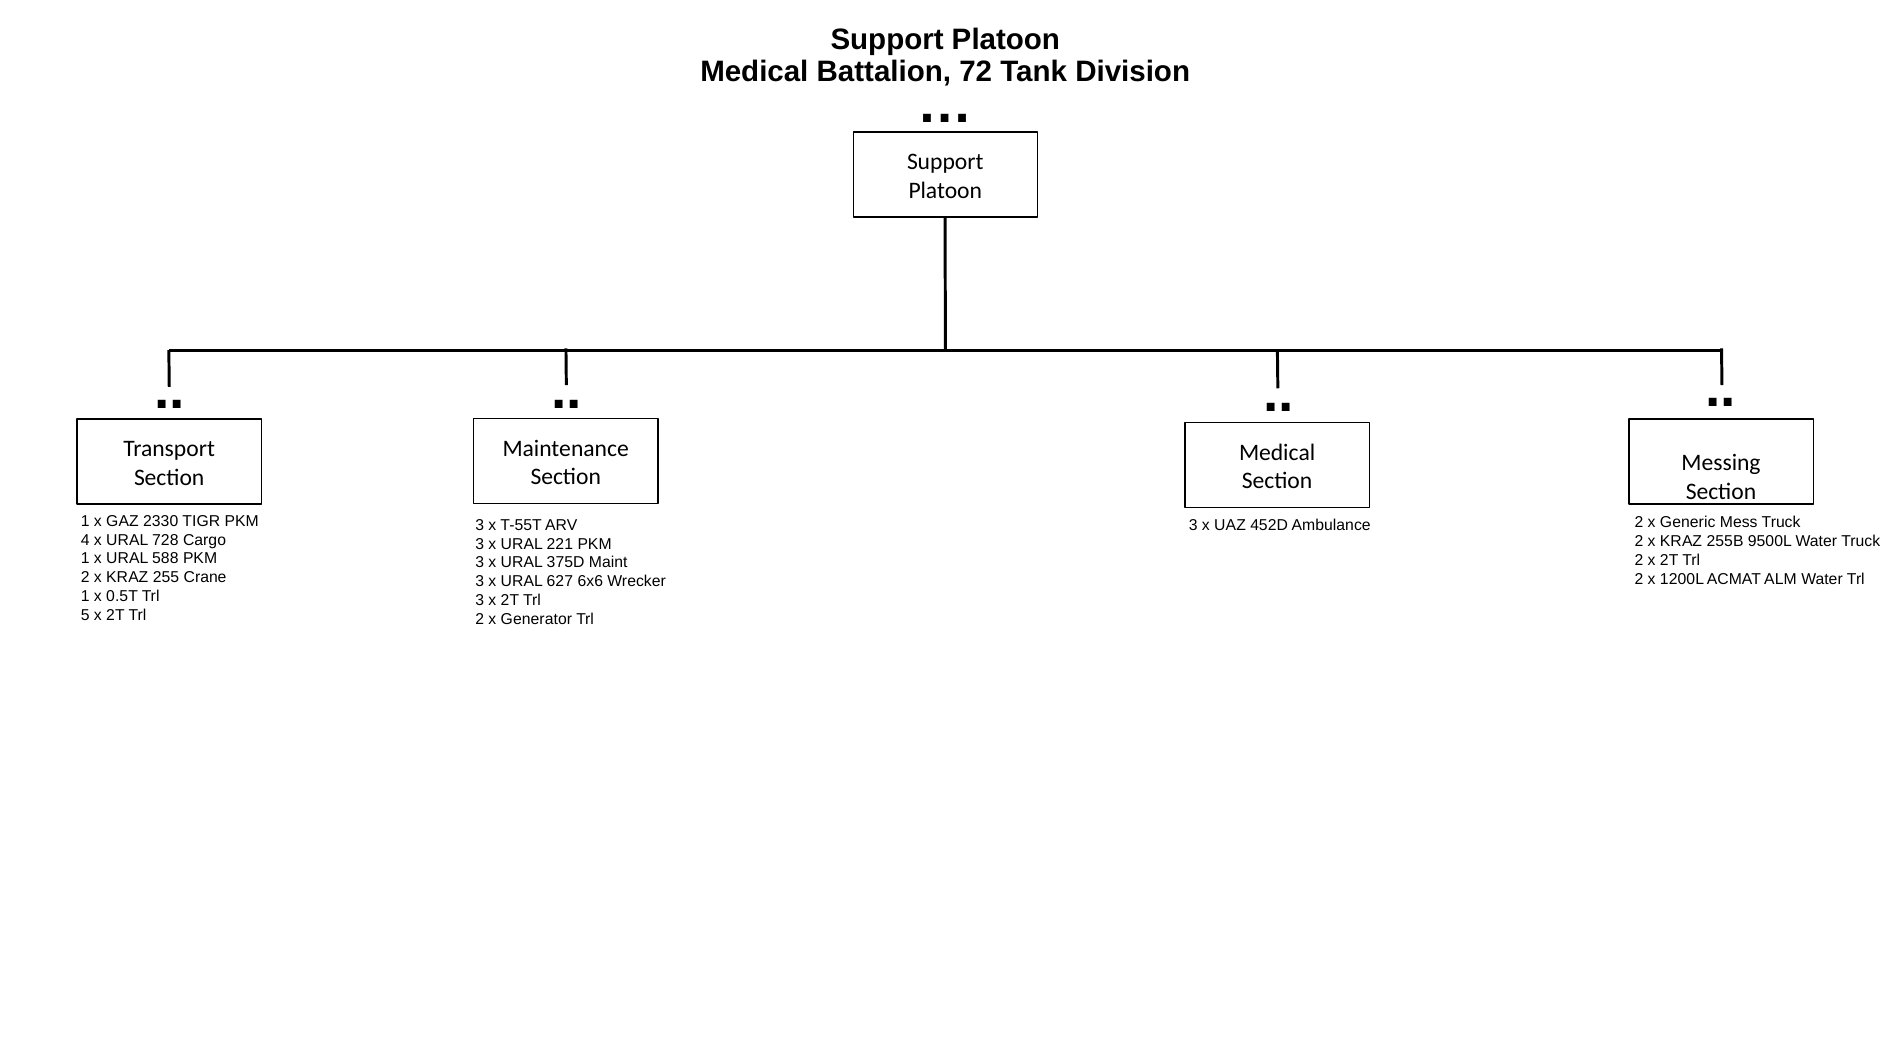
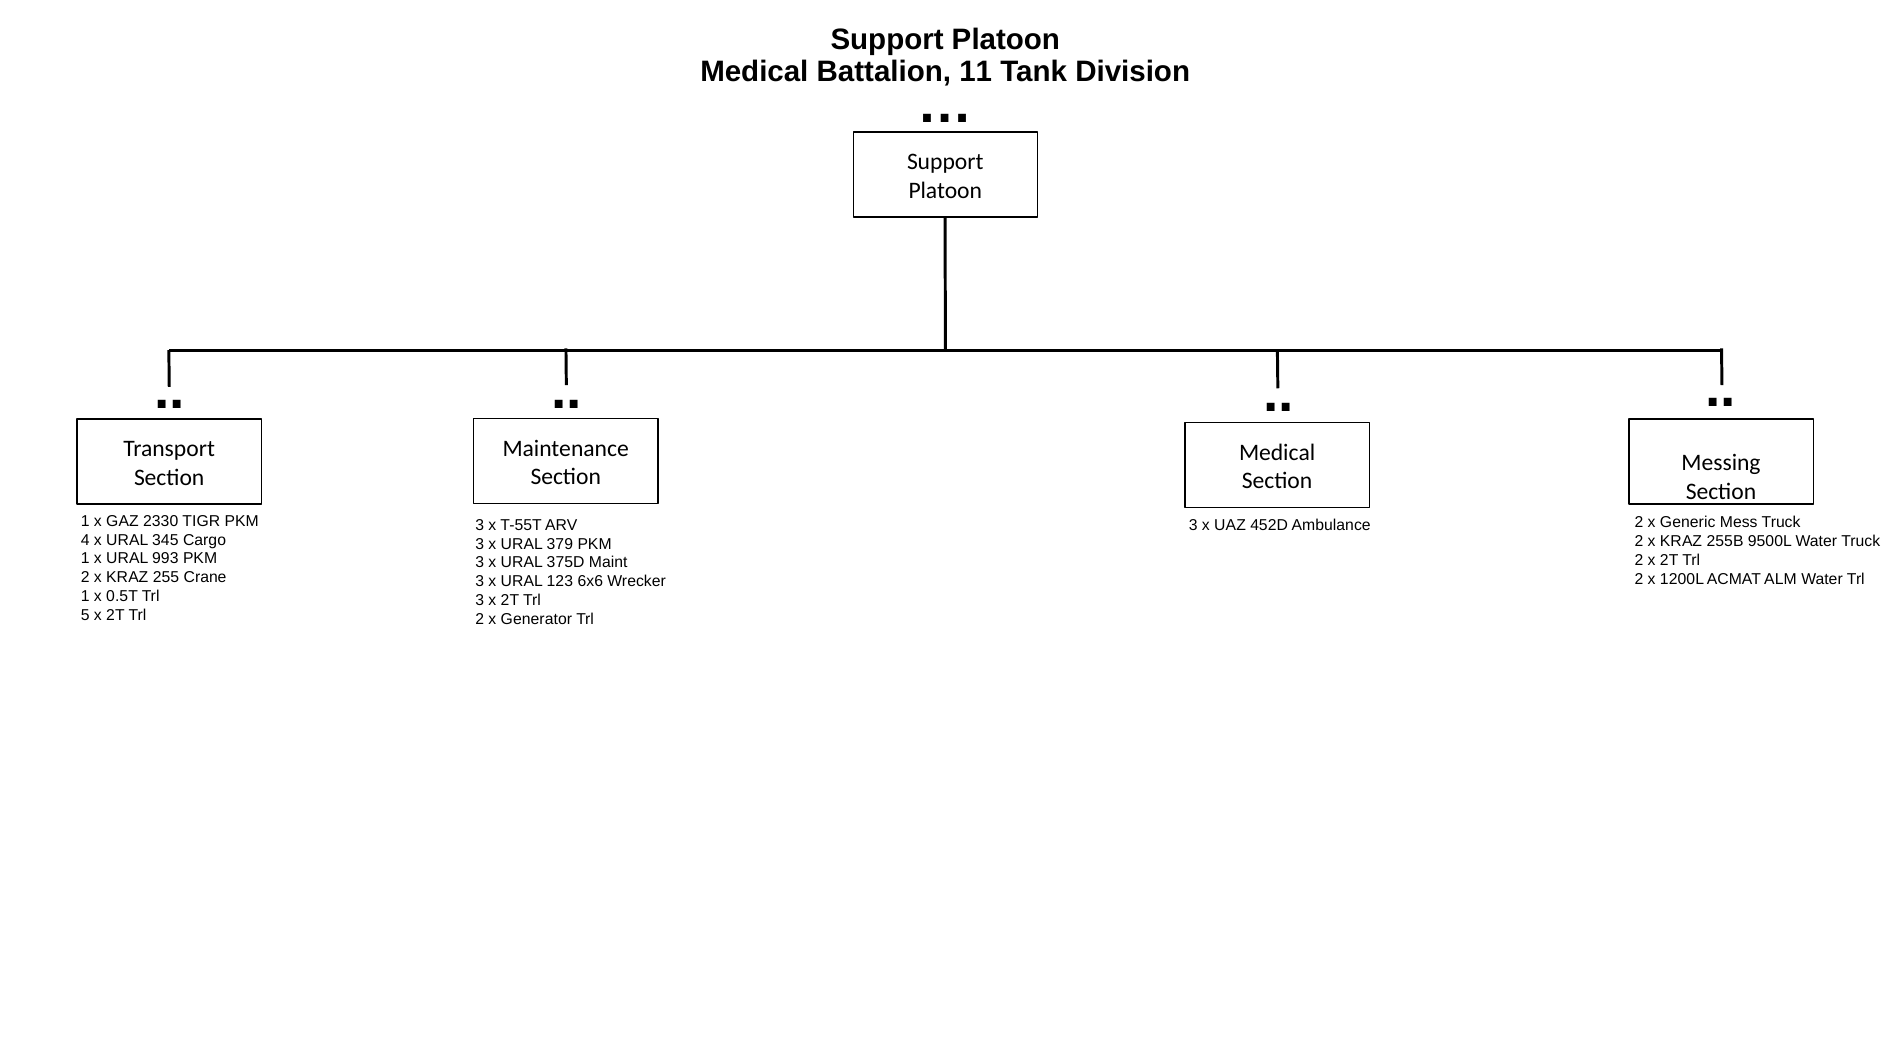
72: 72 -> 11 (976, 72)
728: 728 -> 345 (165, 540)
221: 221 -> 379 (560, 544)
588: 588 -> 993 (165, 559)
627: 627 -> 123 (560, 582)
